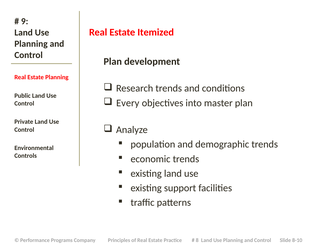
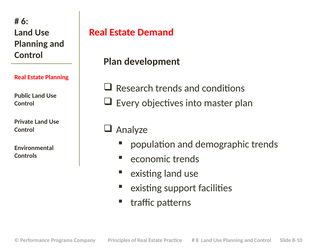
9: 9 -> 6 (25, 21)
Itemized: Itemized -> Demand (156, 32)
